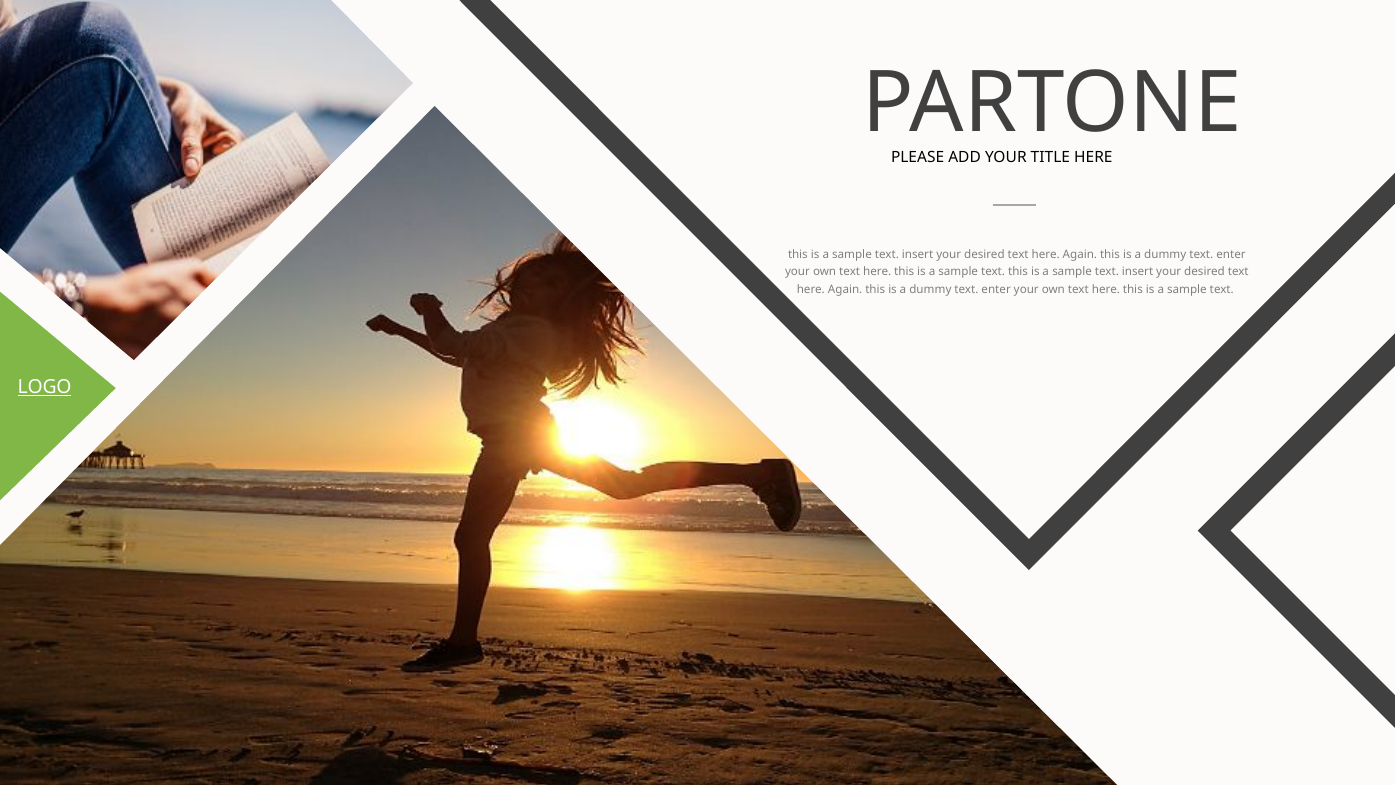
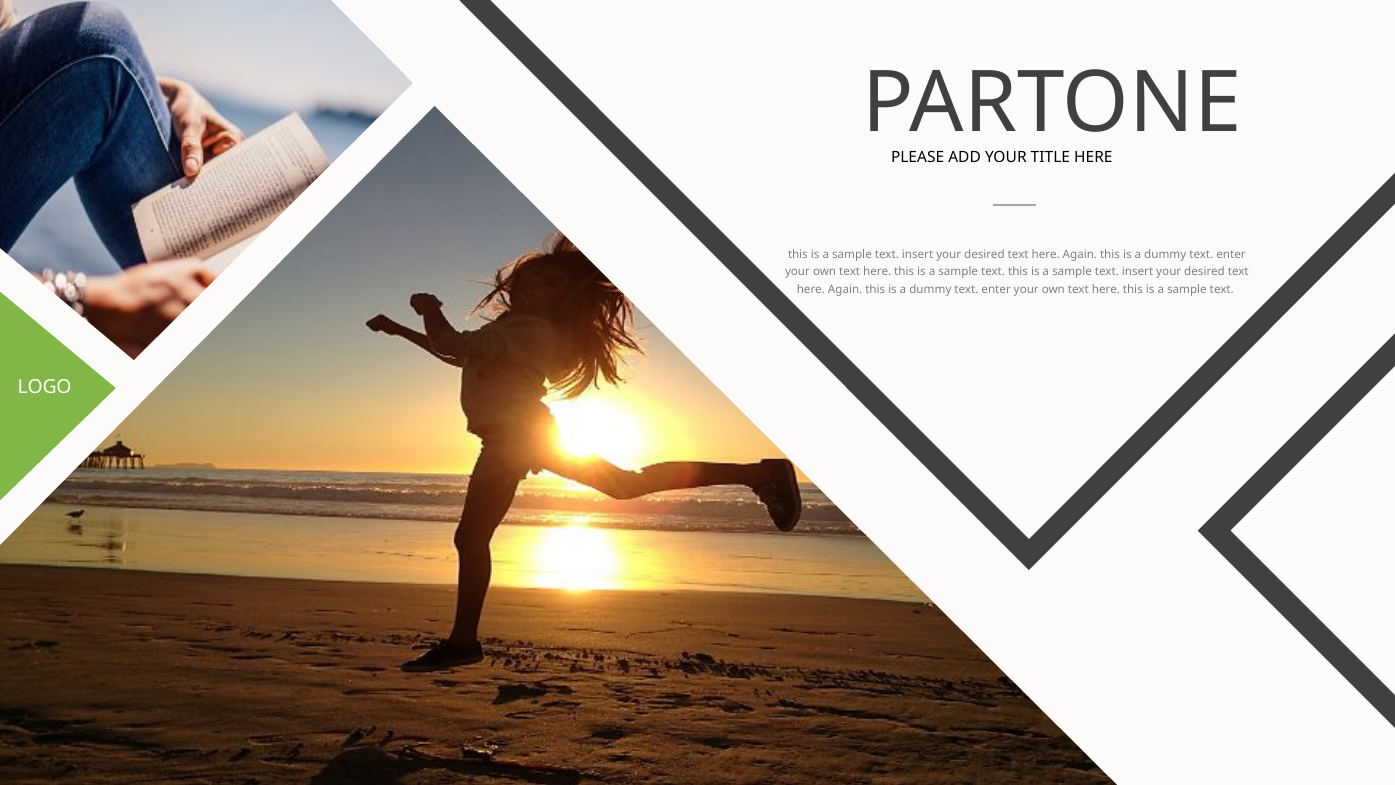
LOGO underline: present -> none (45, 387)
